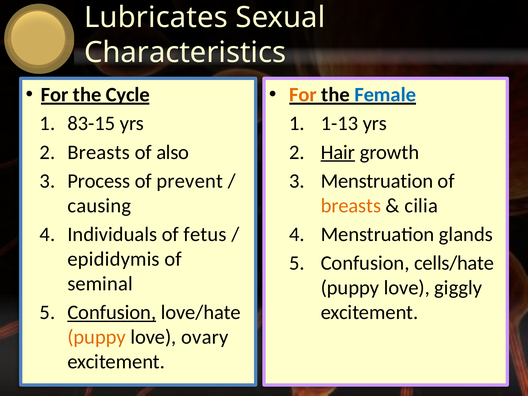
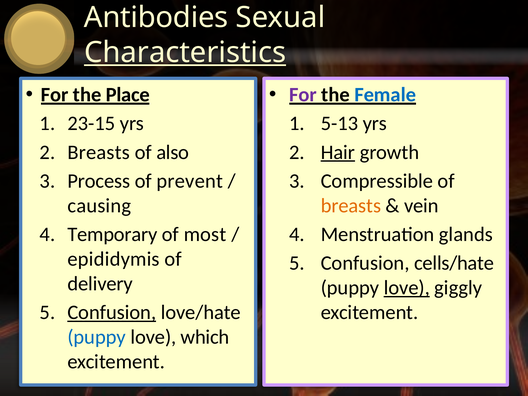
Lubricates: Lubricates -> Antibodies (156, 17)
Characteristics underline: none -> present (185, 53)
Cycle: Cycle -> Place (128, 95)
For colour: orange -> purple (303, 95)
83-15: 83-15 -> 23-15 (91, 123)
1-13: 1-13 -> 5-13 (339, 123)
3 Menstruation: Menstruation -> Compressible (377, 181)
cilia: cilia -> vein (421, 206)
Individuals: Individuals -> Temporary (112, 234)
fetus: fetus -> most (205, 234)
seminal: seminal -> delivery (100, 284)
love underline: none -> present (407, 288)
puppy colour: orange -> blue (97, 337)
ovary: ovary -> which (205, 337)
